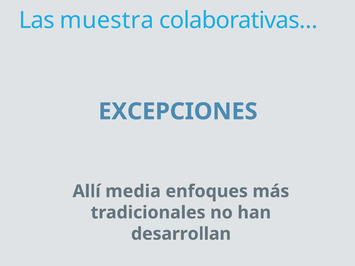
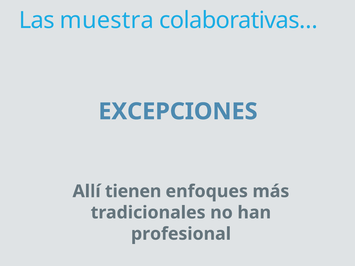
media: media -> tienen (133, 191)
desarrollan: desarrollan -> profesional (181, 234)
